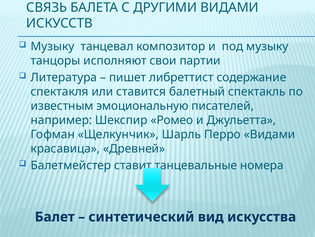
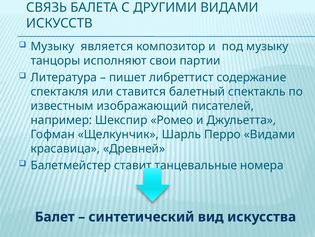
танцевал: танцевал -> является (107, 46)
эмоциональную: эмоциональную -> изображающий (142, 106)
